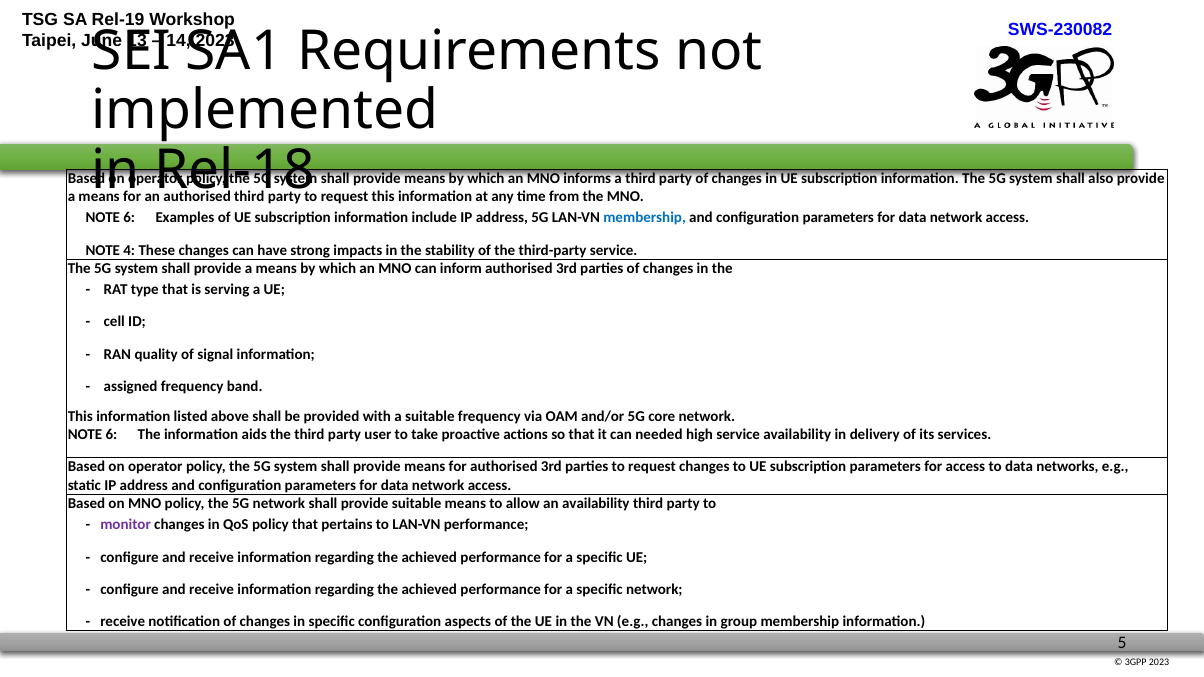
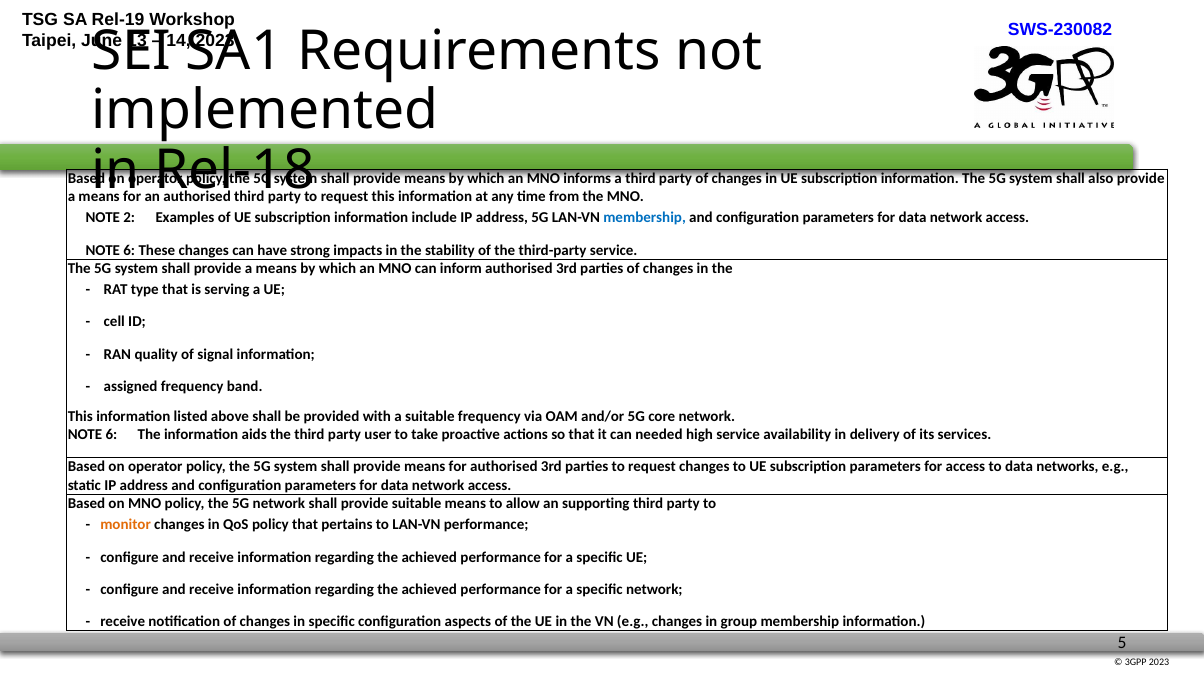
6: 6 -> 2 (129, 218)
4: 4 -> 6 (129, 250)
an availability: availability -> supporting (596, 504)
monitor colour: purple -> orange (126, 525)
